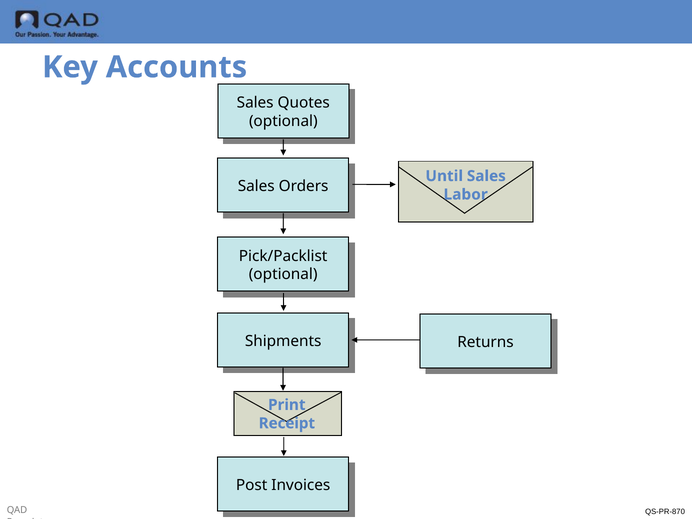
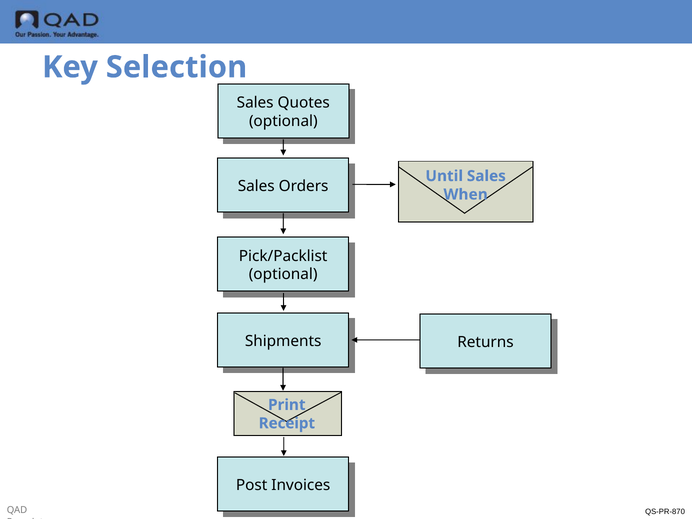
Accounts: Accounts -> Selection (176, 67)
Labor: Labor -> When (466, 194)
